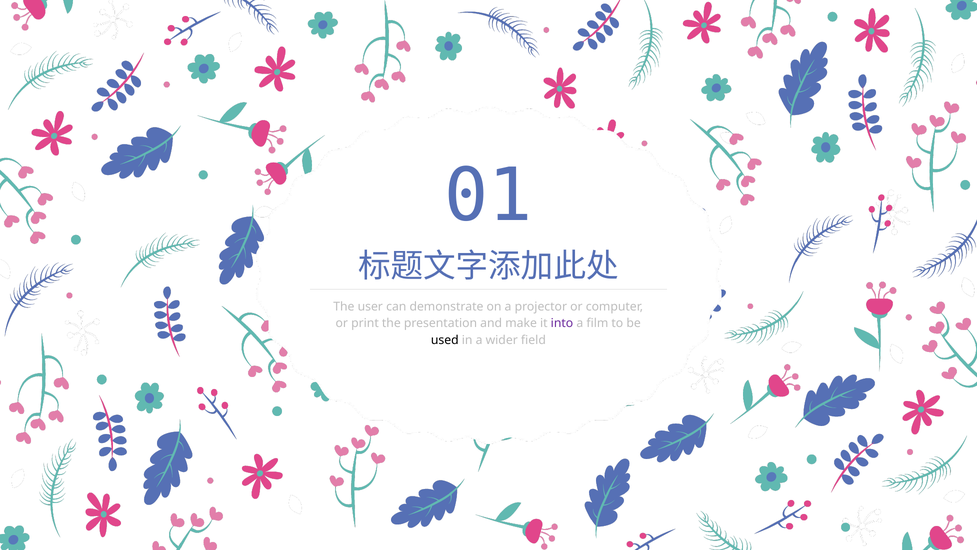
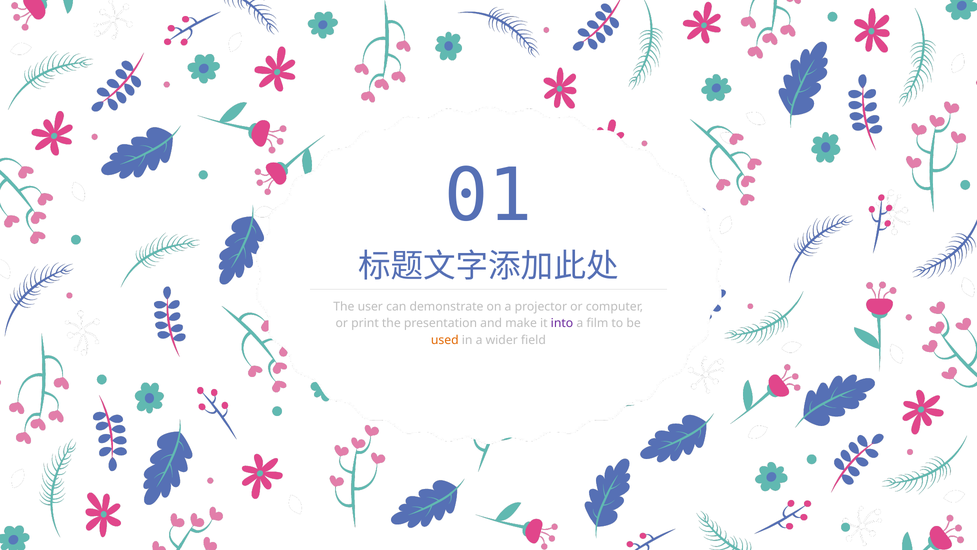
used colour: black -> orange (445, 340)
